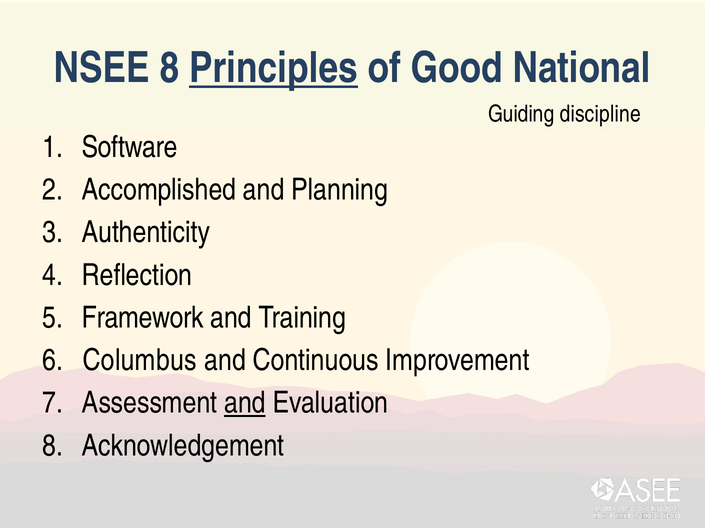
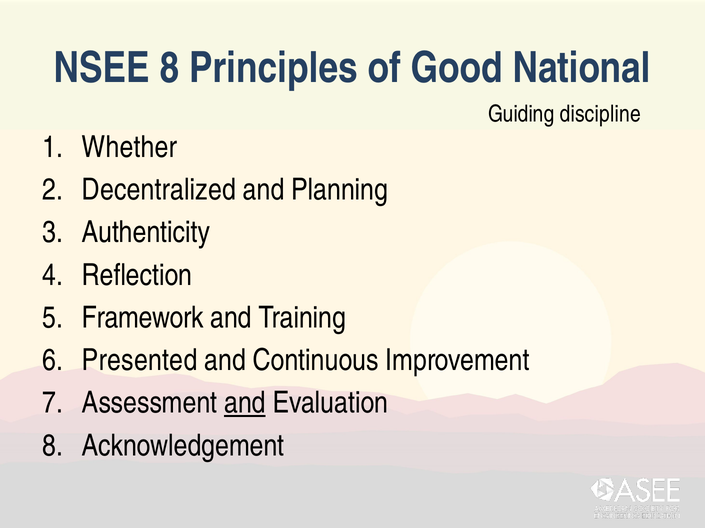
Principles underline: present -> none (274, 68)
Software: Software -> Whether (129, 147)
Accomplished: Accomplished -> Decentralized (159, 190)
Columbus: Columbus -> Presented (140, 361)
